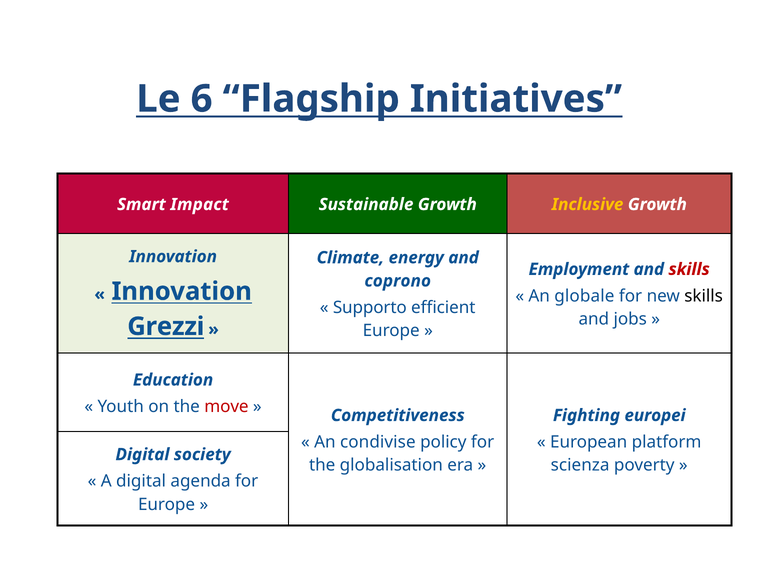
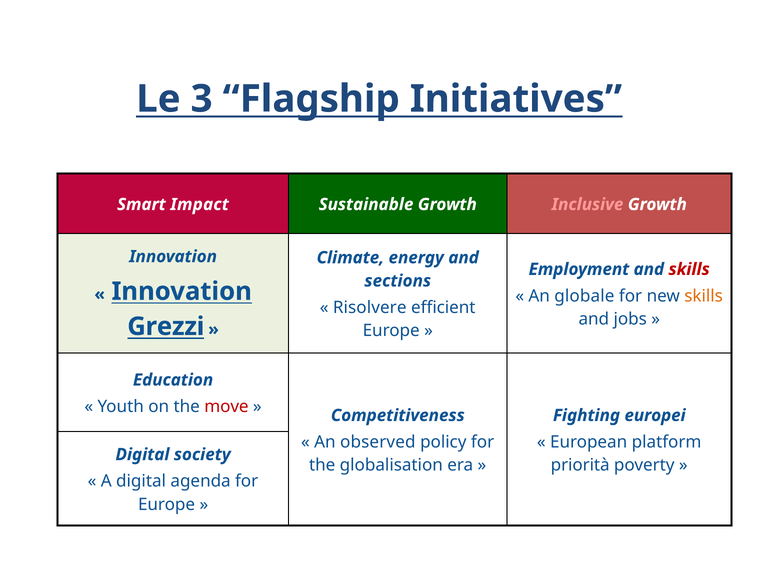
6: 6 -> 3 (202, 99)
Inclusive colour: yellow -> pink (587, 204)
coprono: coprono -> sections (398, 281)
skills colour: black -> orange (704, 296)
Supporto: Supporto -> Risolvere (370, 307)
condivise: condivise -> observed (378, 442)
scienza: scienza -> priorità (580, 465)
